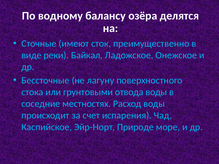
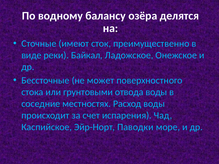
лагуну: лагуну -> может (101, 81)
Природе: Природе -> Паводки (135, 127)
